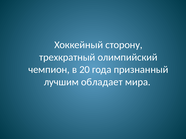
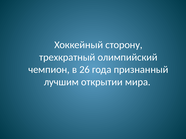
20: 20 -> 26 (85, 70)
обладает: обладает -> открытии (102, 82)
